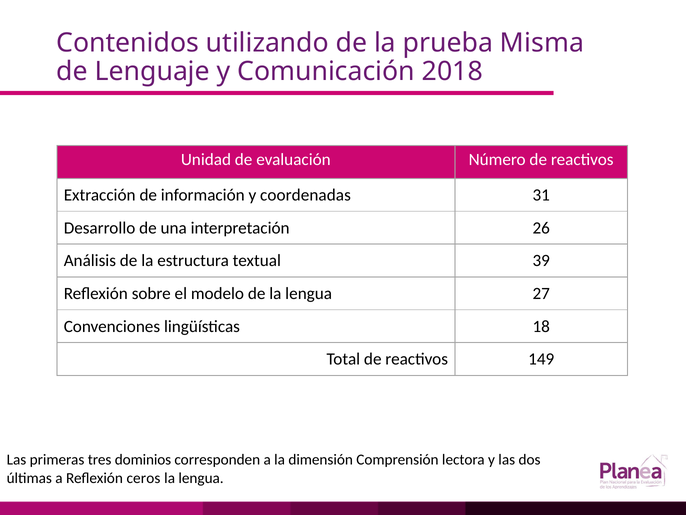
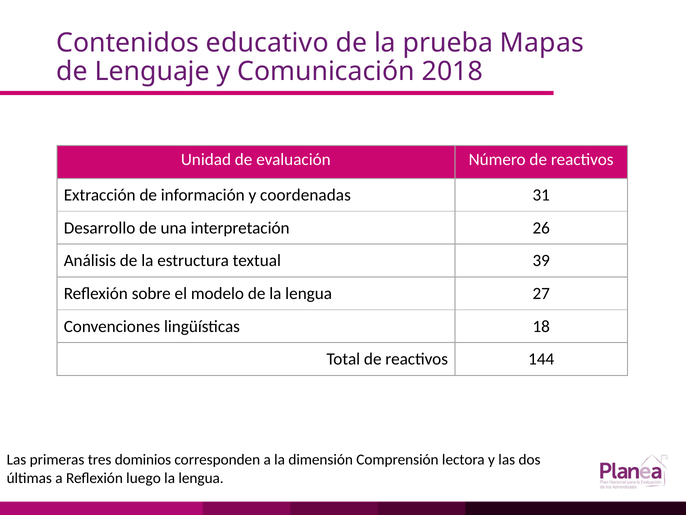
utilizando: utilizando -> educativo (267, 43)
Misma: Misma -> Mapas (542, 43)
149: 149 -> 144 (541, 359)
ceros: ceros -> luego (143, 478)
